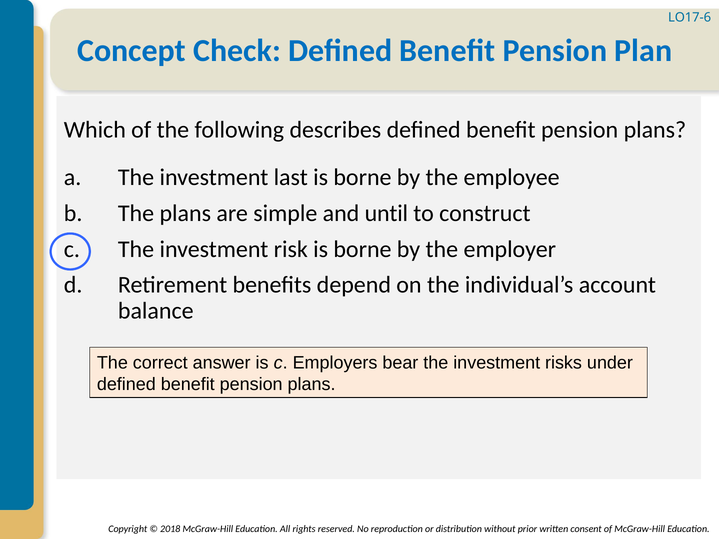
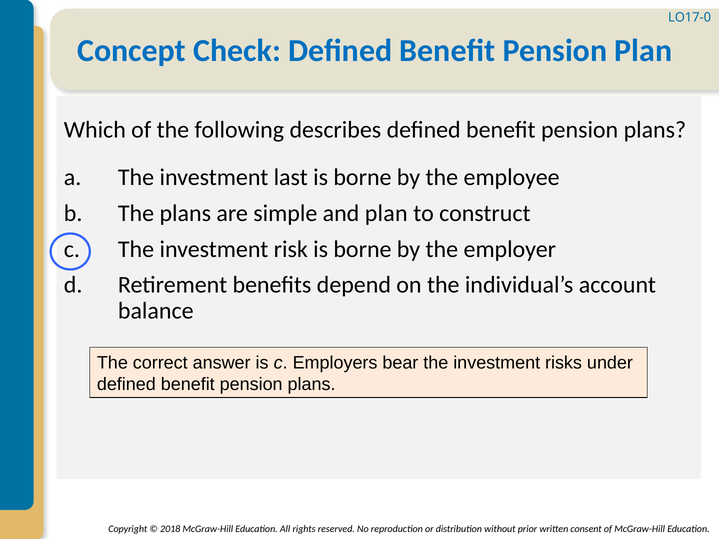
LO17-6: LO17-6 -> LO17-0 (690, 18)
and until: until -> plan (386, 213)
